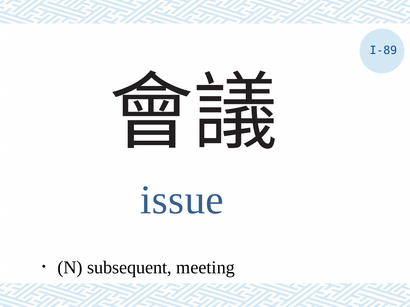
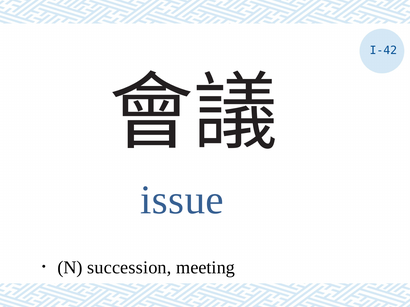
I-89: I-89 -> I-42 (383, 51)
subsequent: subsequent -> succession (129, 268)
